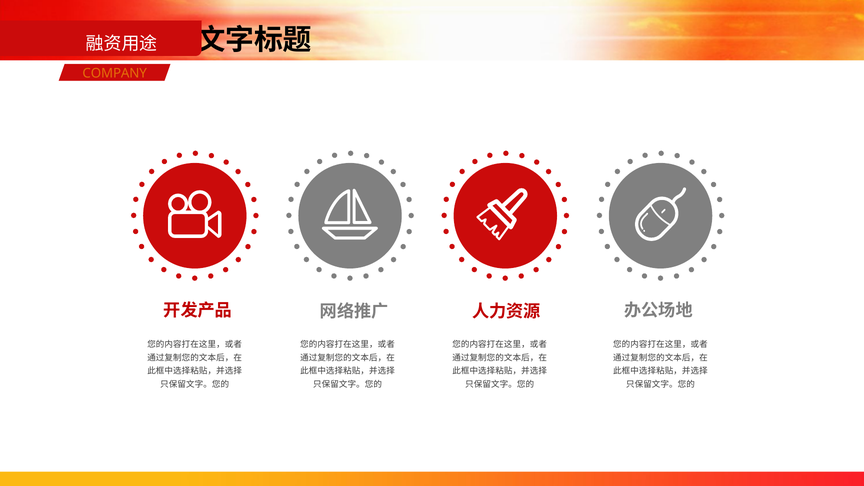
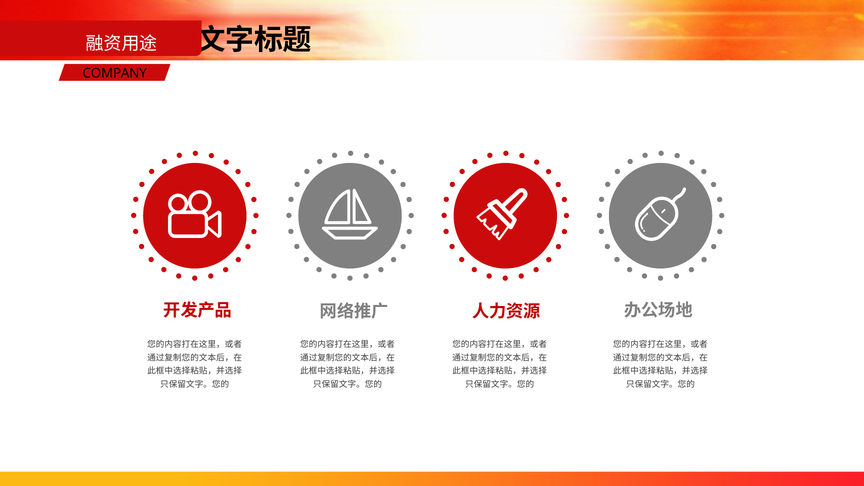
COMPANY colour: orange -> black (115, 73)
